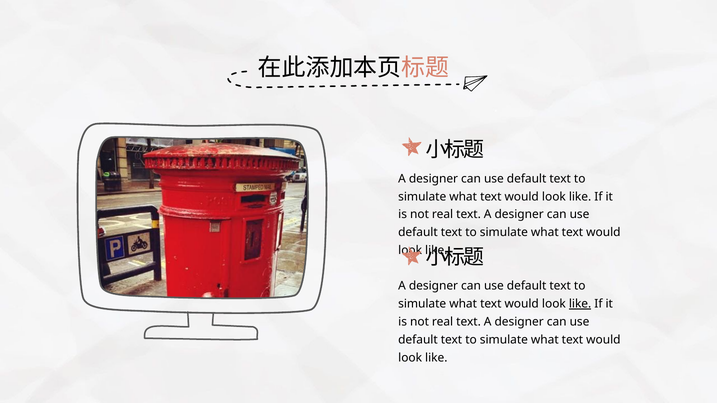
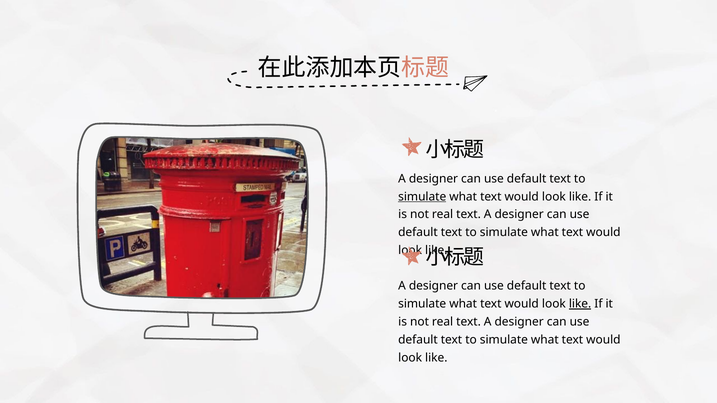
simulate underline: none -> present (422, 197)
